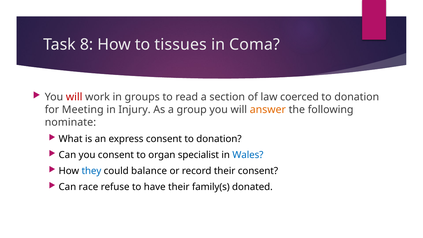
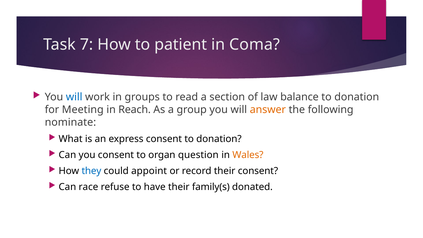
8: 8 -> 7 (87, 45)
tissues: tissues -> patient (181, 45)
will colour: red -> blue (74, 97)
coerced: coerced -> balance (299, 97)
Injury: Injury -> Reach (135, 110)
specialist: specialist -> question (198, 155)
Wales colour: blue -> orange (248, 155)
balance: balance -> appoint (149, 171)
